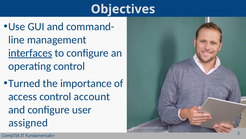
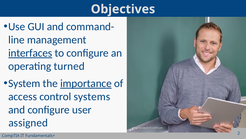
operating control: control -> turned (69, 66)
Turned: Turned -> System (24, 83)
importance underline: none -> present (86, 83)
account: account -> systems (92, 96)
